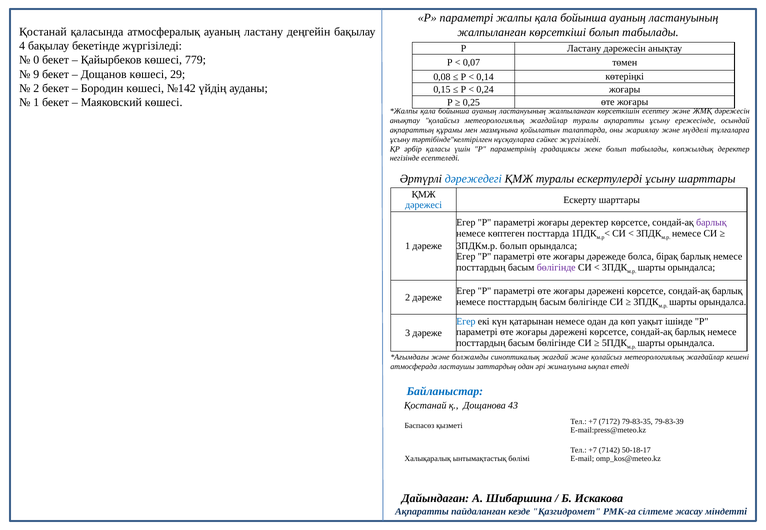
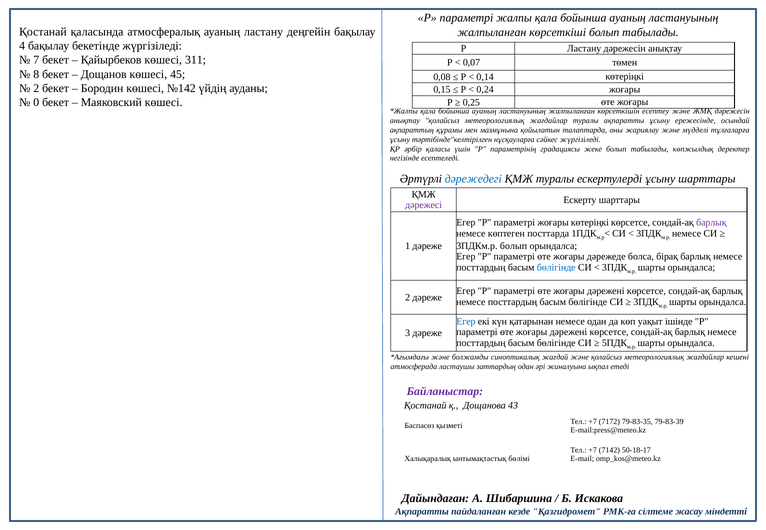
0: 0 -> 7 (36, 60)
779: 779 -> 311 (195, 60)
9: 9 -> 8 (36, 74)
29: 29 -> 45 (178, 74)
1: 1 -> 0 (36, 103)
дәрежесі colour: blue -> purple (424, 205)
жоғары деректер: деректер -> көтеріңкі (590, 223)
бөлігінде colour: purple -> blue (556, 268)
Байланыстар colour: blue -> purple (445, 392)
